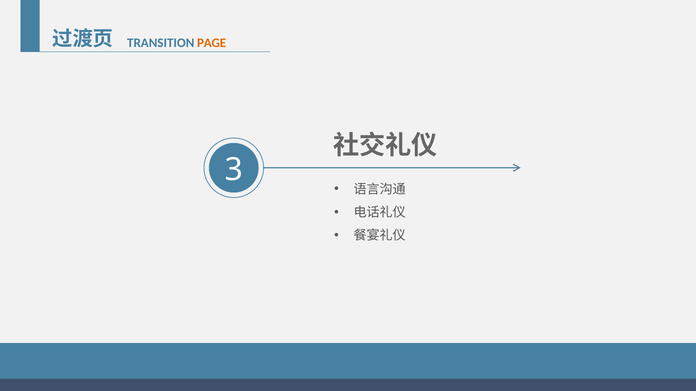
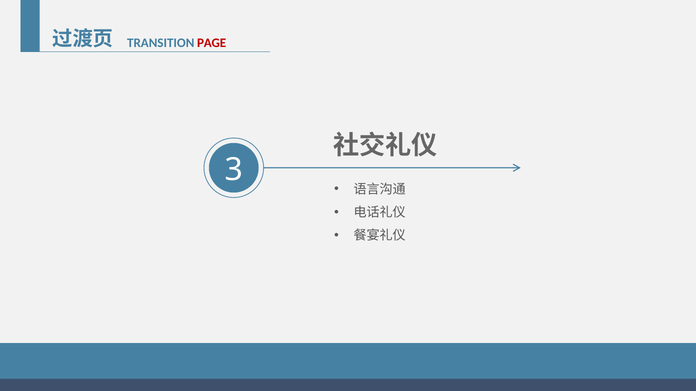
PAGE colour: orange -> red (212, 43)
